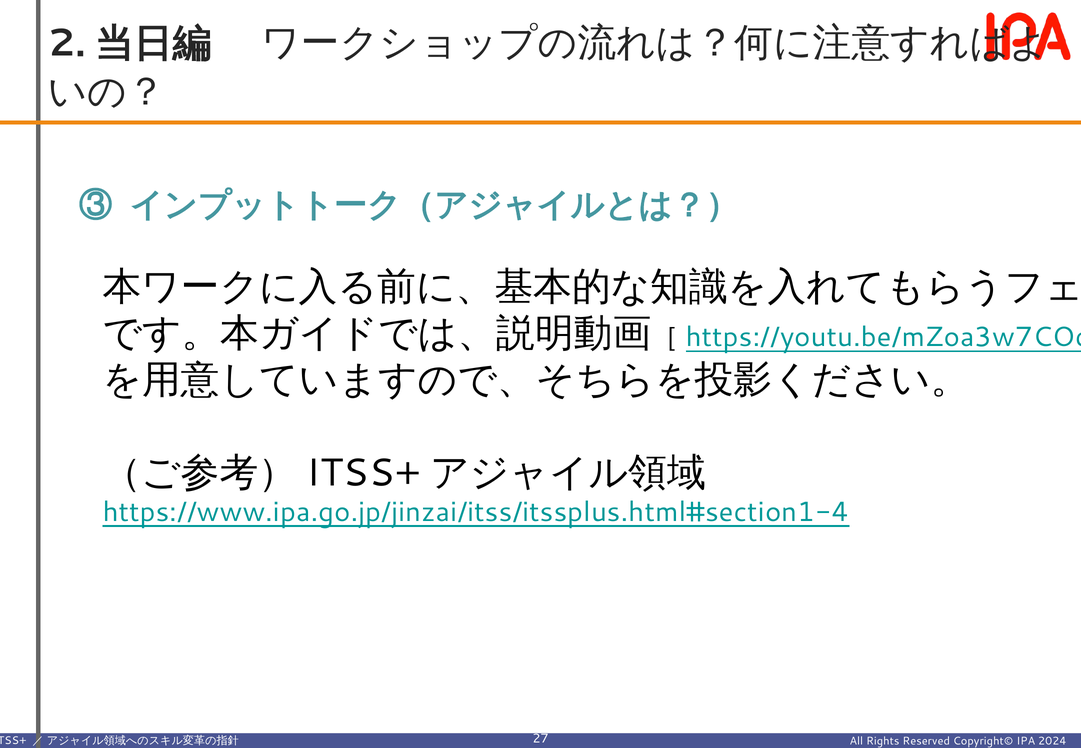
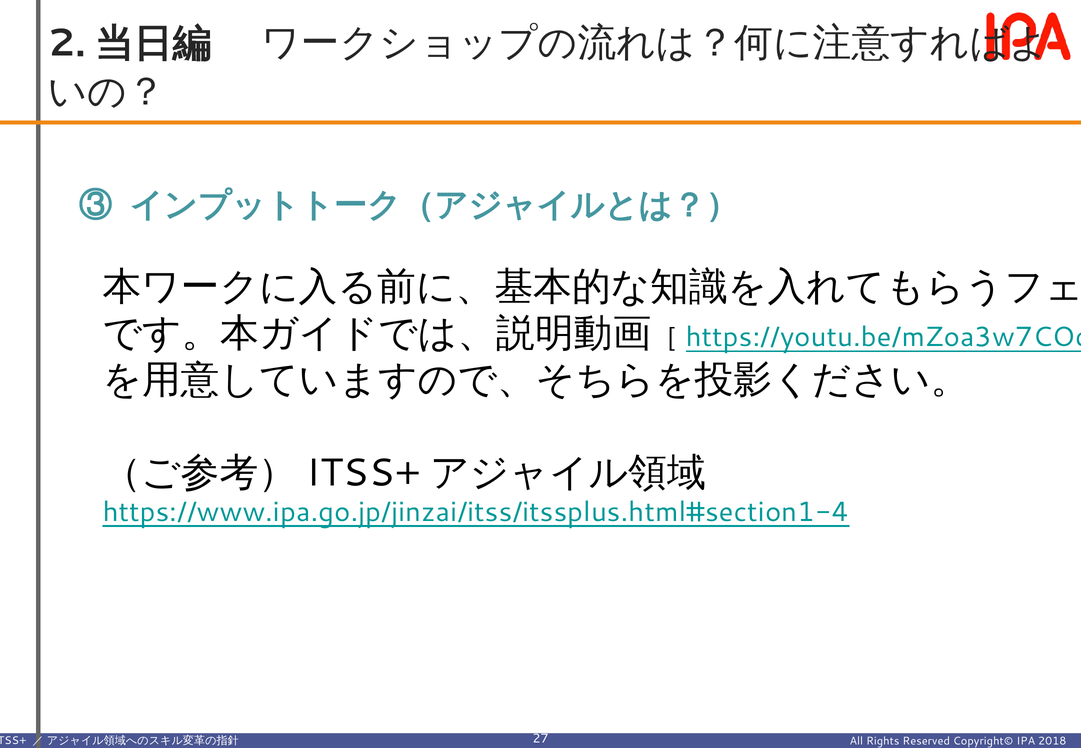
2024: 2024 -> 2018 (1052, 742)
